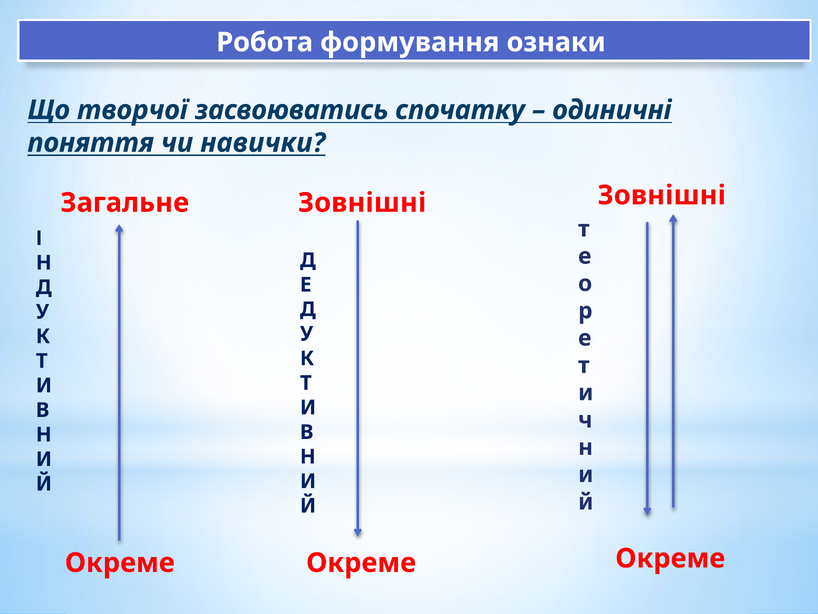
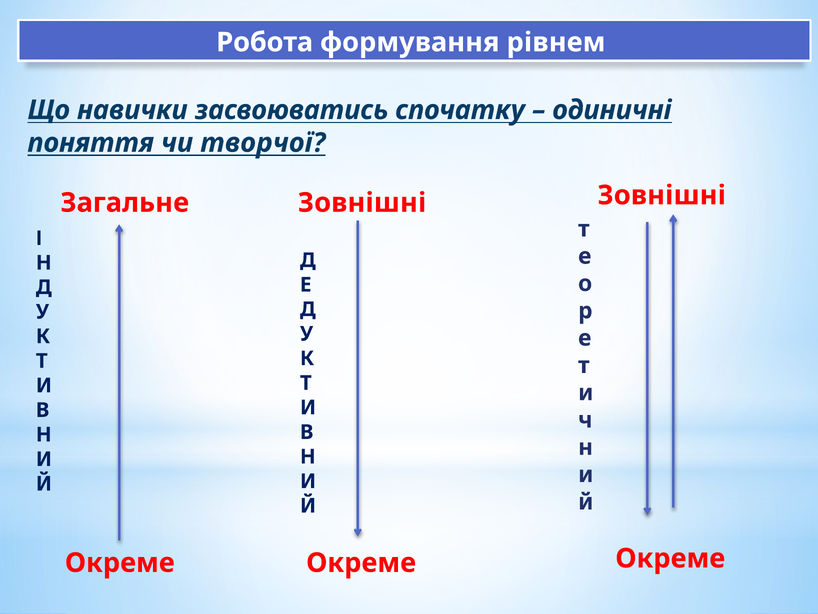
ознаки: ознаки -> рівнем (556, 42)
творчої: творчої -> навички (132, 110)
навички: навички -> творчої (263, 143)
